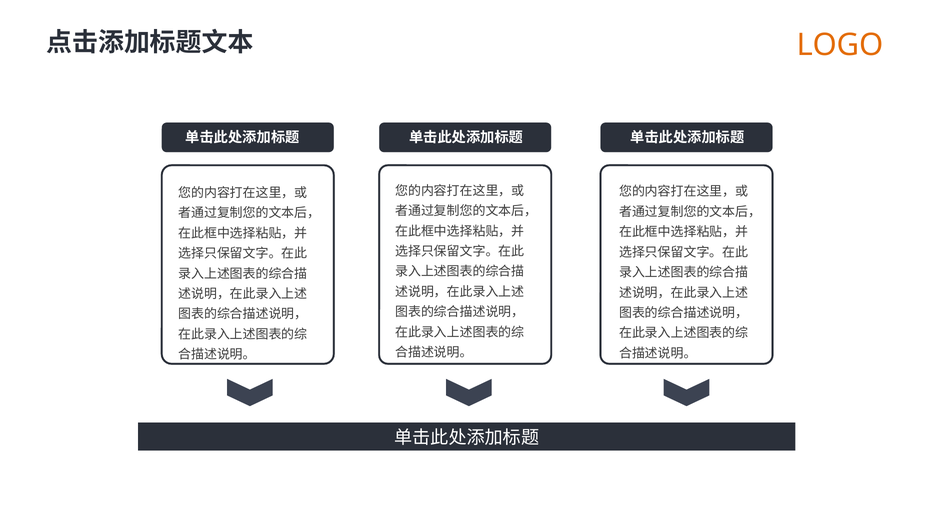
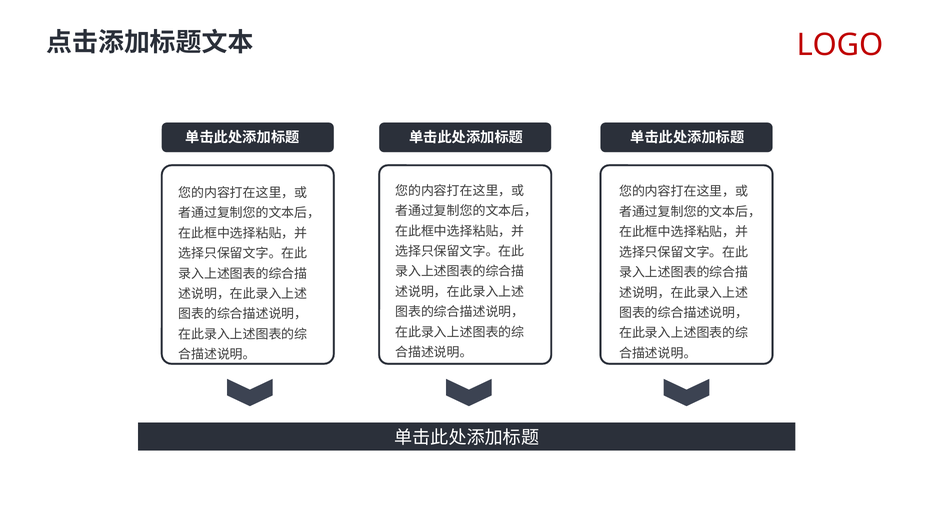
LOGO colour: orange -> red (840, 45)
